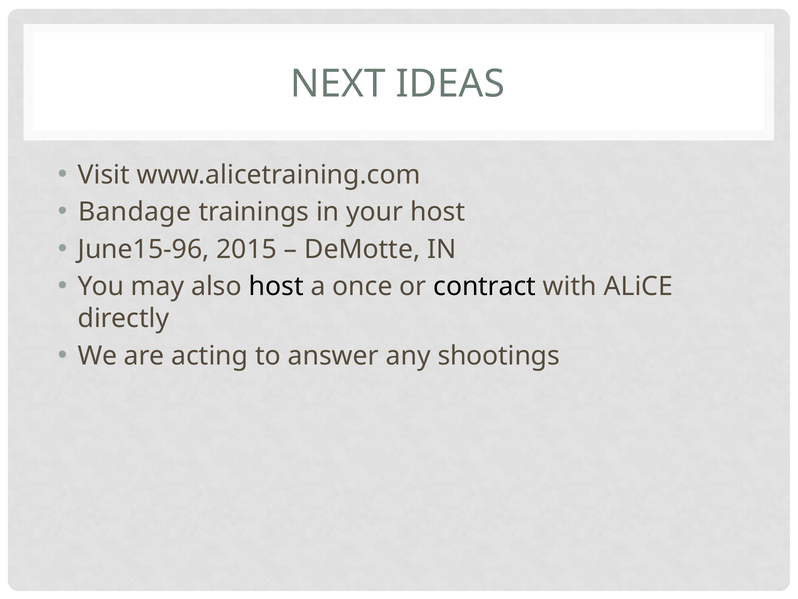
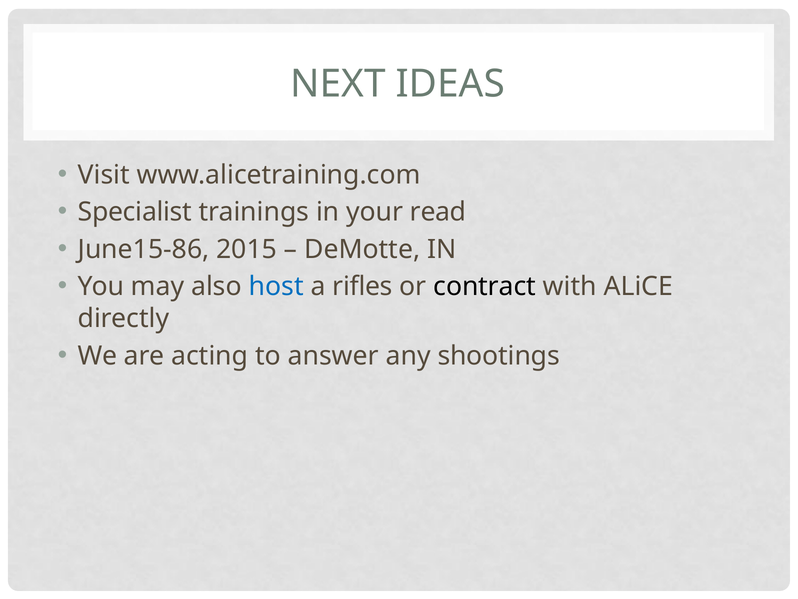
Bandage: Bandage -> Specialist (135, 212)
your host: host -> read (438, 212)
June15-96: June15-96 -> June15-86 (144, 249)
host colour: black -> blue (276, 286)
once: once -> rifles (363, 286)
